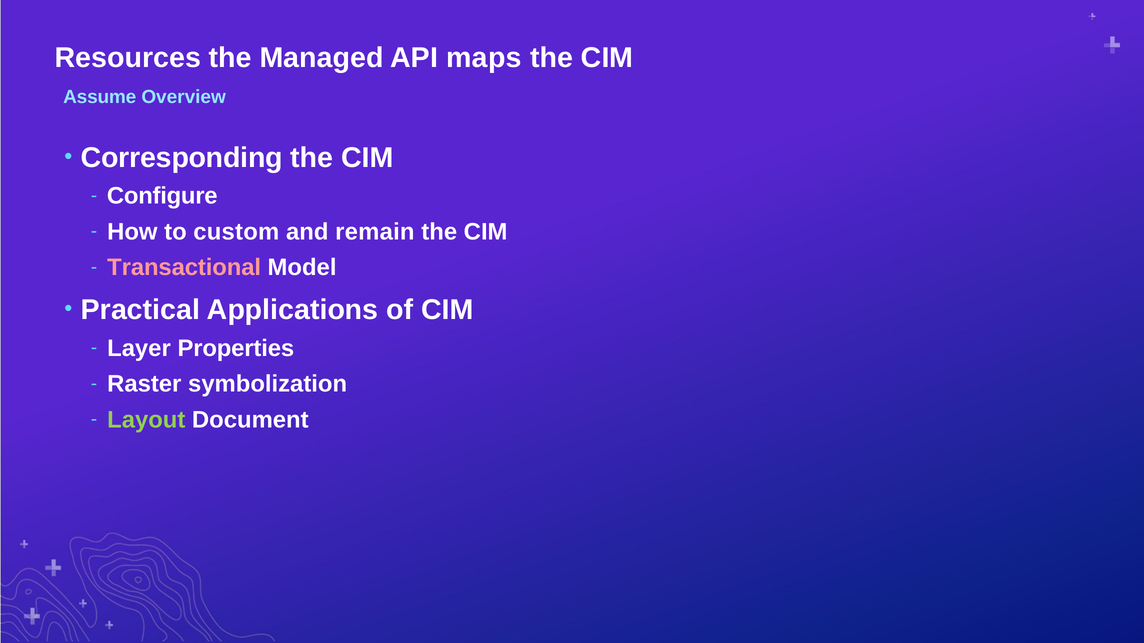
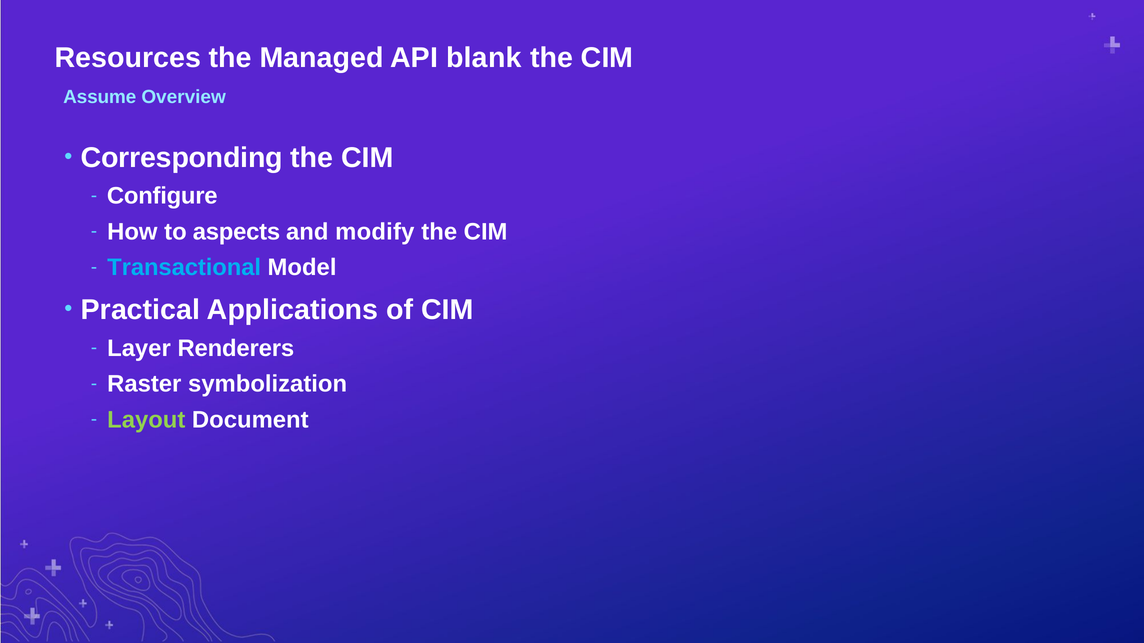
maps: maps -> blank (484, 58)
custom: custom -> aspects (237, 232)
remain: remain -> modify (375, 232)
Transactional colour: pink -> light blue (184, 268)
Properties: Properties -> Renderers (236, 349)
